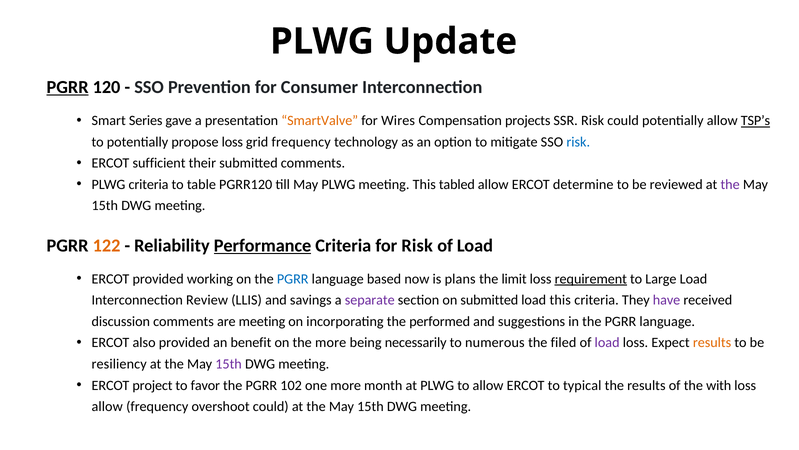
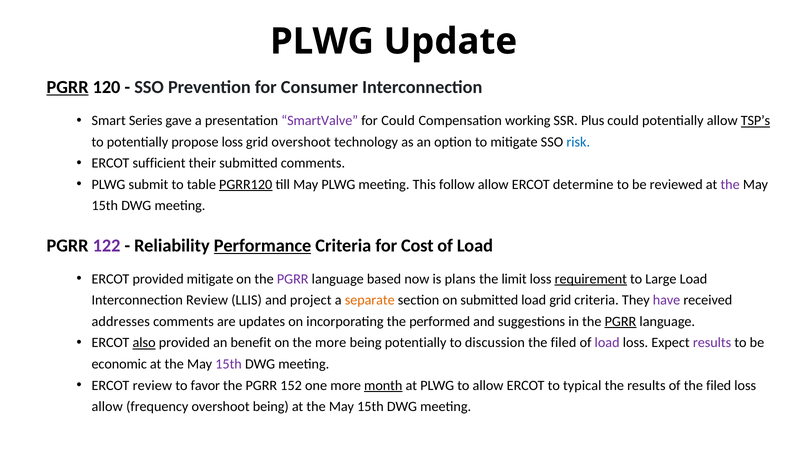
SmartValve colour: orange -> purple (320, 121)
for Wires: Wires -> Could (398, 121)
projects: projects -> working (528, 121)
SSR Risk: Risk -> Plus (593, 121)
grid frequency: frequency -> overshoot (301, 142)
PLWG criteria: criteria -> submit (148, 184)
PGRR120 underline: none -> present (246, 184)
tabled: tabled -> follow (457, 184)
122 colour: orange -> purple (107, 245)
for Risk: Risk -> Cost (417, 245)
provided working: working -> mitigate (210, 279)
PGRR colour: blue -> purple (293, 279)
savings: savings -> project (311, 300)
separate colour: purple -> orange (370, 300)
load this: this -> grid (560, 300)
discussion: discussion -> addresses (121, 321)
are meeting: meeting -> updates (262, 321)
PGRR underline: none -> present (620, 321)
also underline: none -> present (144, 342)
being necessarily: necessarily -> potentially (416, 342)
numerous: numerous -> discussion (495, 342)
results colour: orange -> purple (712, 342)
resiliency: resiliency -> economic (119, 364)
ERCOT project: project -> review (152, 385)
102: 102 -> 152 (291, 385)
month underline: none -> present (383, 385)
of the with: with -> filed (719, 385)
overshoot could: could -> being (271, 406)
